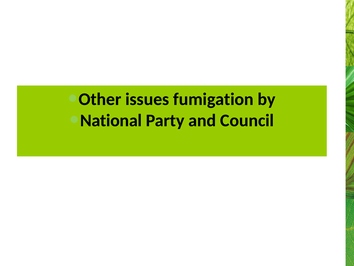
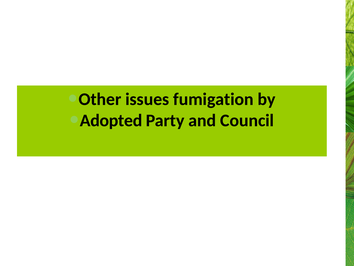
National: National -> Adopted (111, 120)
